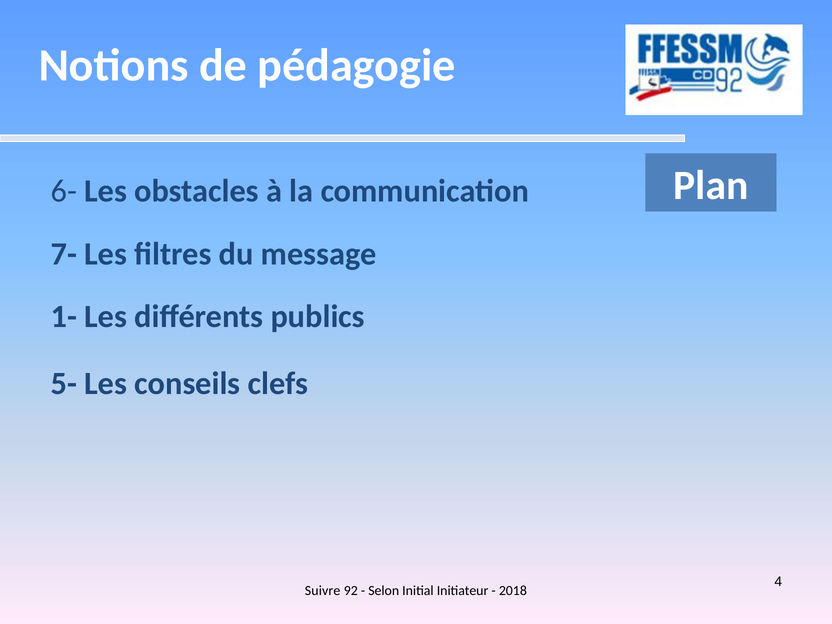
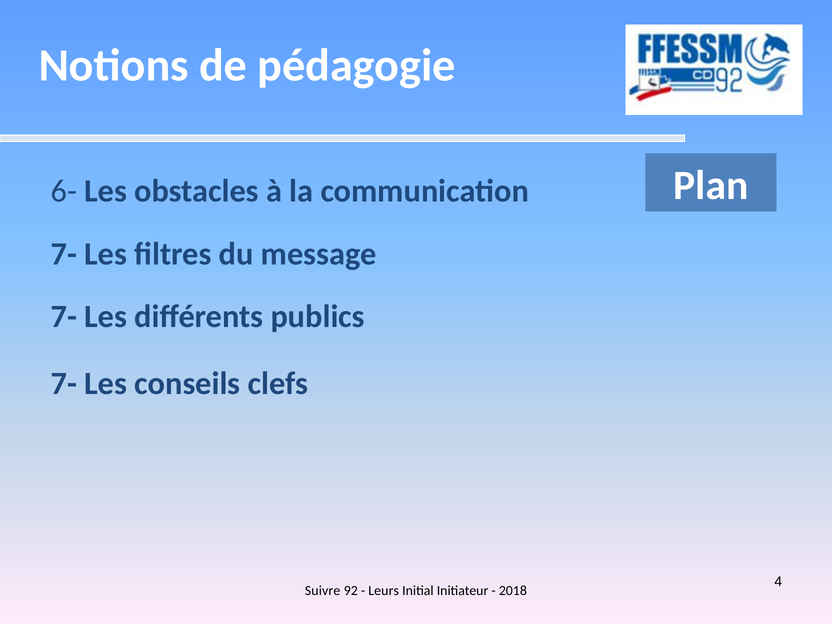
1-: 1- -> 7- (64, 317)
5-: 5- -> 7- (64, 384)
Selon: Selon -> Leurs (384, 591)
